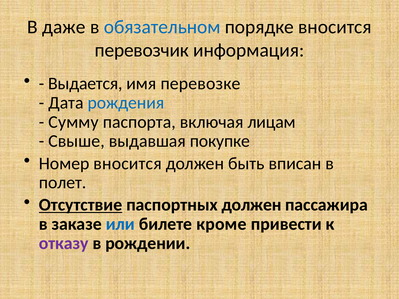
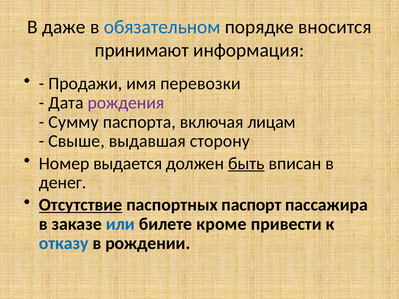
перевозчик: перевозчик -> принимают (142, 50)
Выдается: Выдается -> Продажи (85, 84)
перевозке: перевозке -> перевозки (201, 84)
рождения colour: blue -> purple (126, 103)
покупке: покупке -> сторону (220, 141)
Номер вносится: вносится -> выдается (128, 164)
быть underline: none -> present (246, 164)
полет: полет -> денег (63, 183)
паспортных должен: должен -> паспорт (251, 205)
отказу colour: purple -> blue (64, 243)
